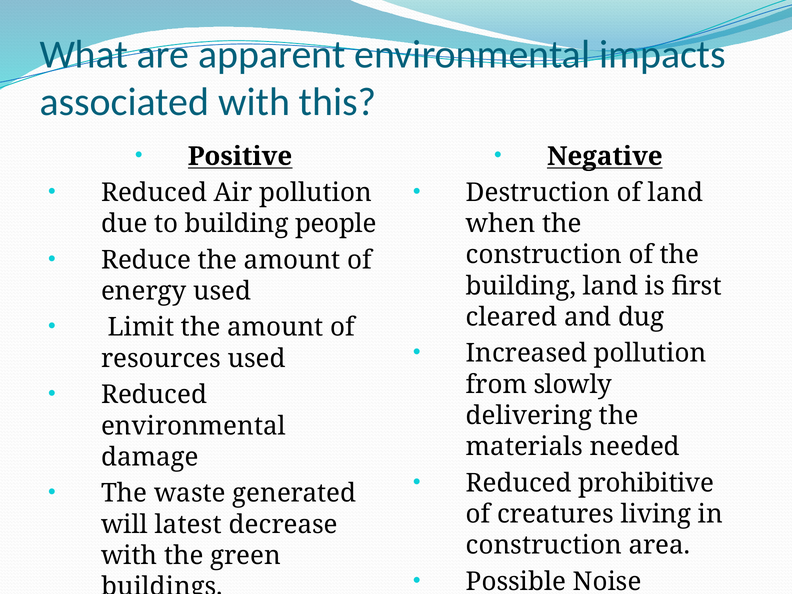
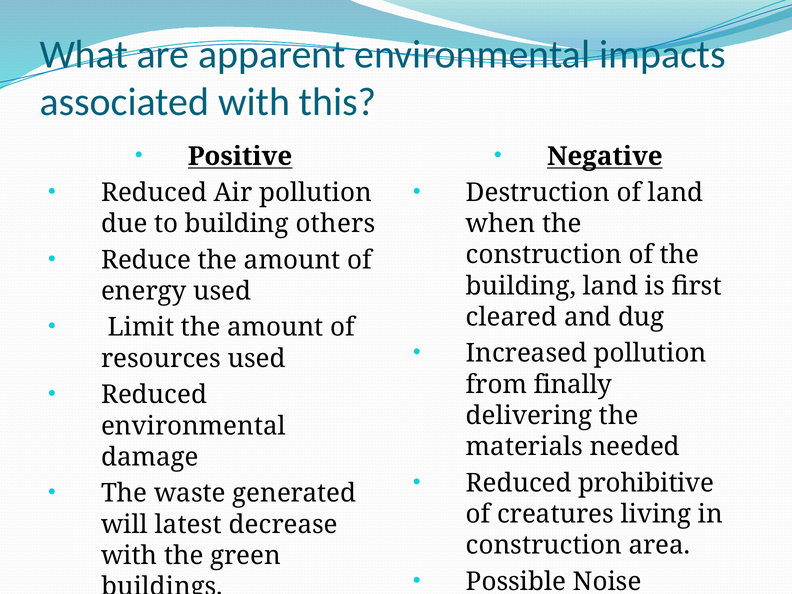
people: people -> others (336, 224)
slowly: slowly -> finally (573, 384)
